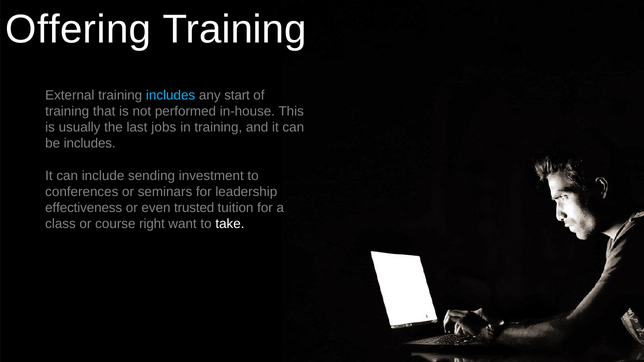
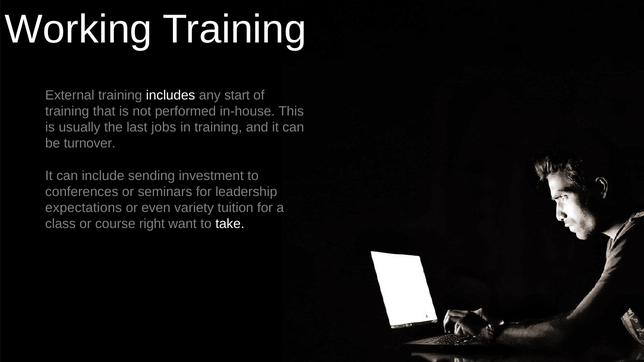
Offering: Offering -> Working (79, 30)
includes colour: light blue -> white (171, 95)
be includes: includes -> turnover (90, 144)
effectiveness: effectiveness -> expectations (84, 208)
trusted: trusted -> variety (194, 208)
